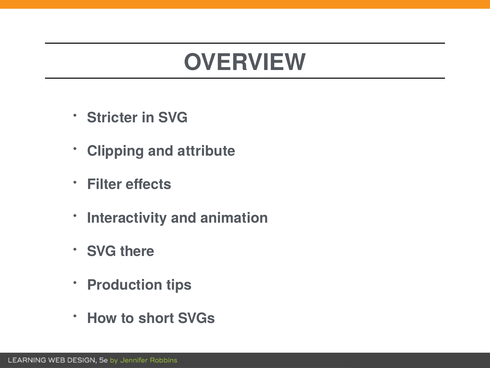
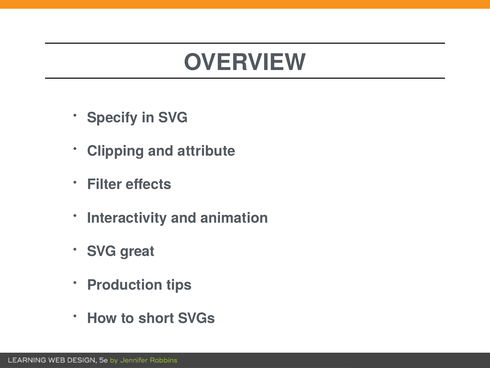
Stricter: Stricter -> Specify (112, 117)
there: there -> great (137, 251)
